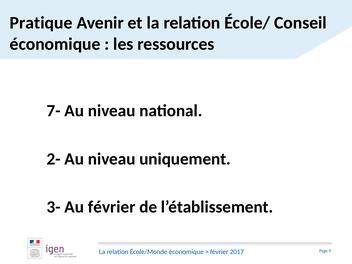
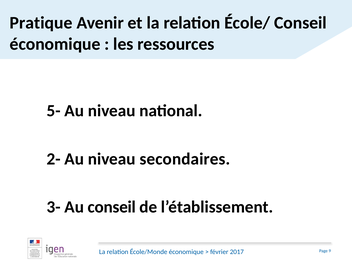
7-: 7- -> 5- (54, 111)
uniquement: uniquement -> secondaires (185, 159)
Au février: février -> conseil (112, 207)
